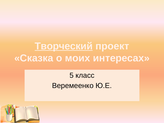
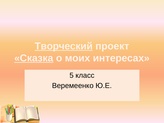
Сказка underline: none -> present (34, 58)
